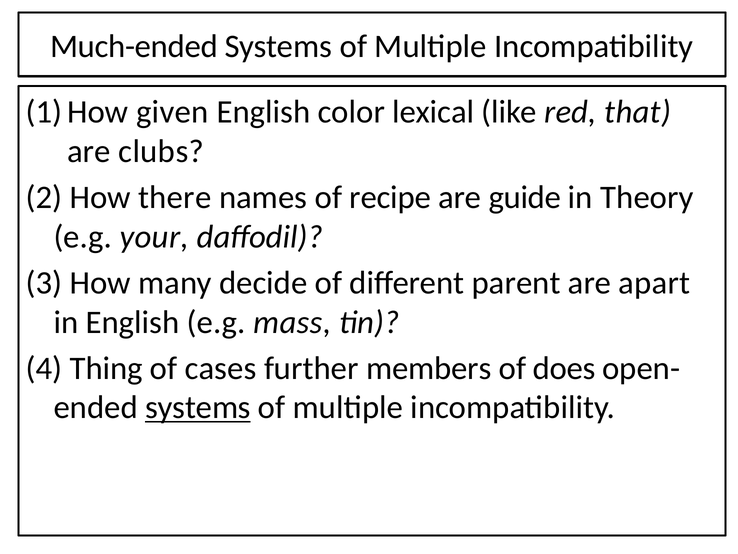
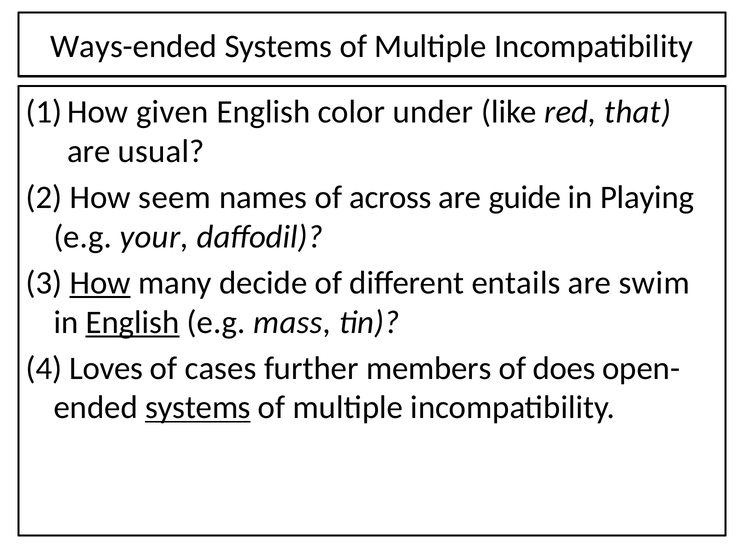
Much-ended: Much-ended -> Ways-ended (134, 47)
lexical: lexical -> under (433, 112)
clubs: clubs -> usual (161, 151)
there: there -> seem (175, 197)
recipe: recipe -> across (390, 197)
Theory: Theory -> Playing (647, 197)
How underline: none -> present (100, 283)
parent: parent -> entails (516, 283)
apart: apart -> swim (654, 283)
English underline: none -> present (133, 322)
Thing: Thing -> Loves (106, 368)
